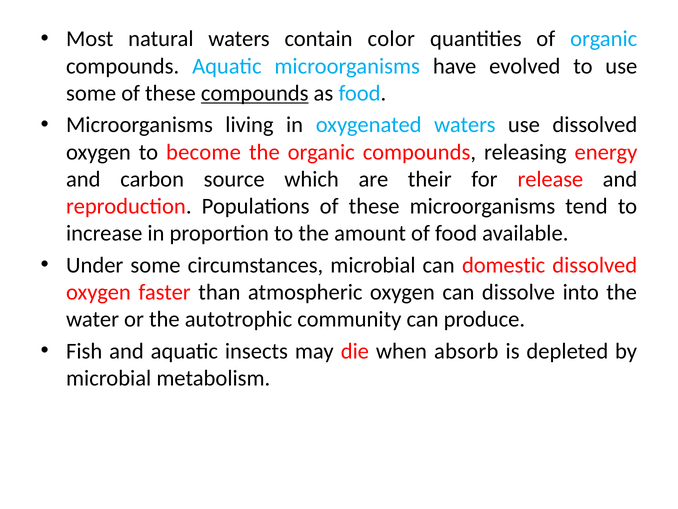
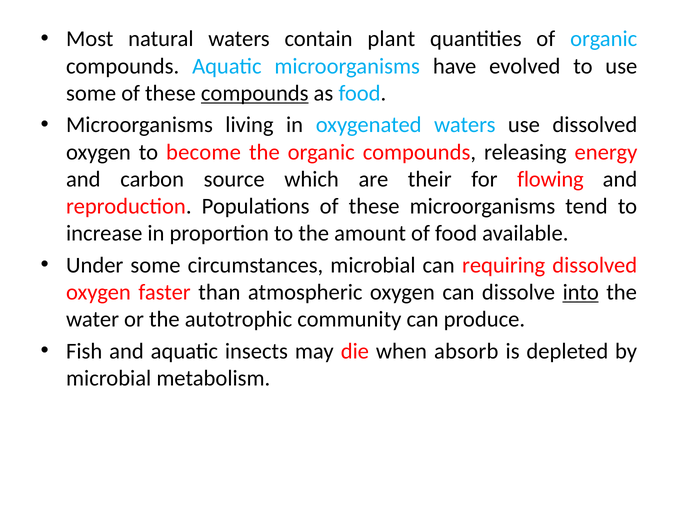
color: color -> plant (391, 39)
release: release -> flowing (550, 179)
domestic: domestic -> requiring (504, 265)
into underline: none -> present (581, 292)
